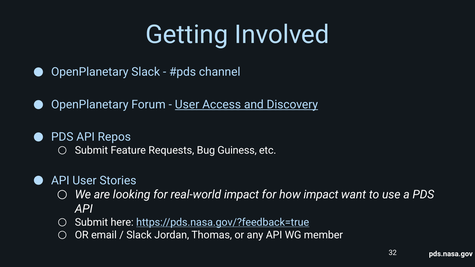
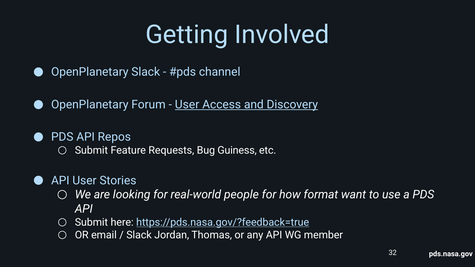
real-world impact: impact -> people (241, 195)
how impact: impact -> format (321, 195)
